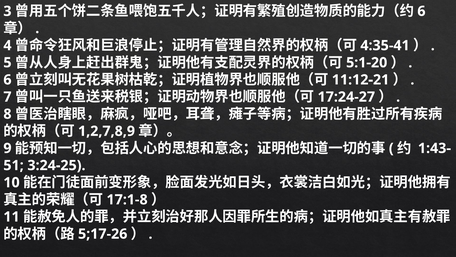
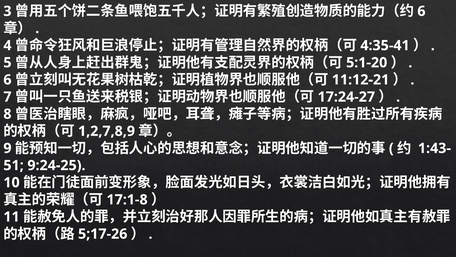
3:24-25: 3:24-25 -> 9:24-25 (56, 165)
